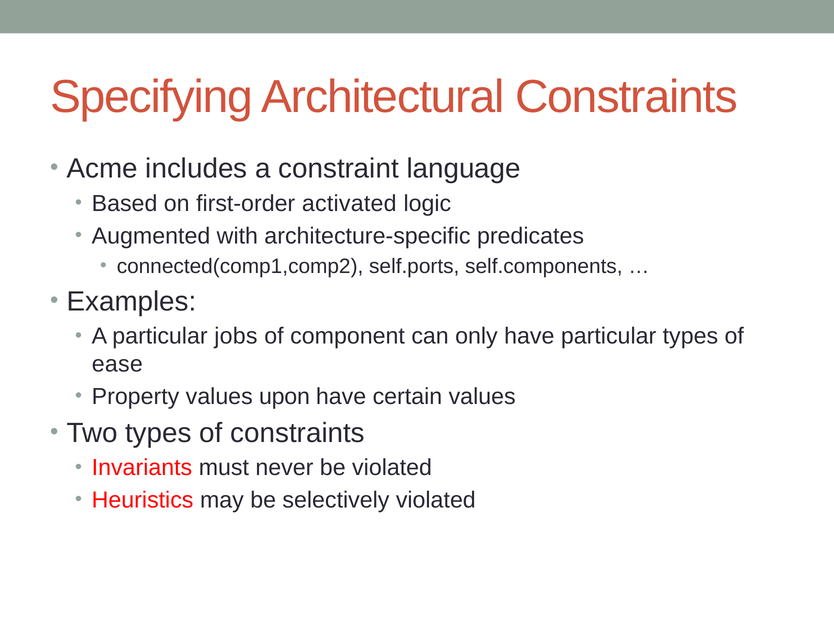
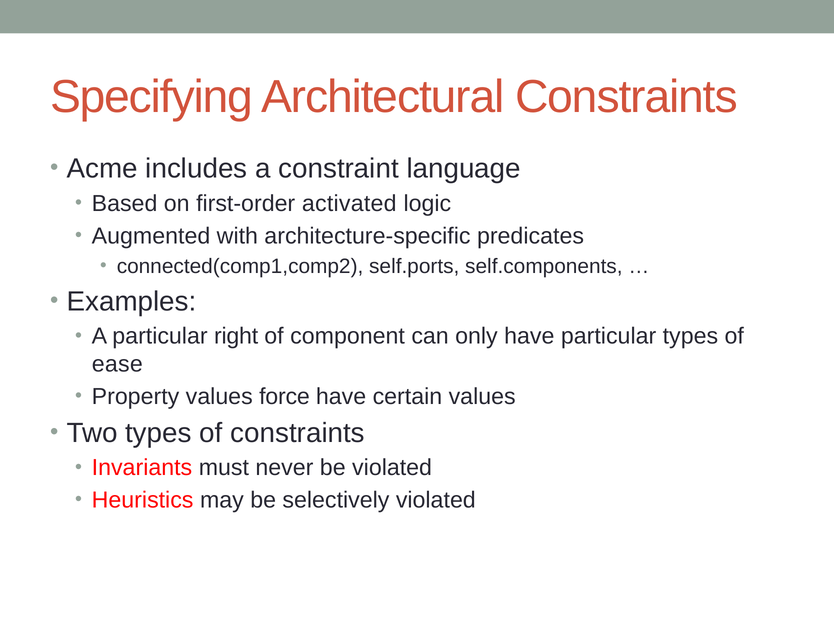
jobs: jobs -> right (236, 337)
upon: upon -> force (284, 397)
